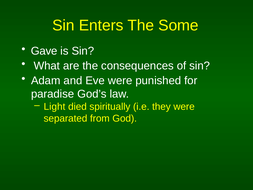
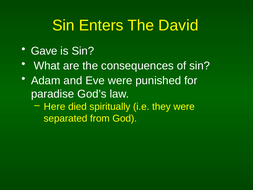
Some: Some -> David (178, 25)
Light: Light -> Here (55, 107)
